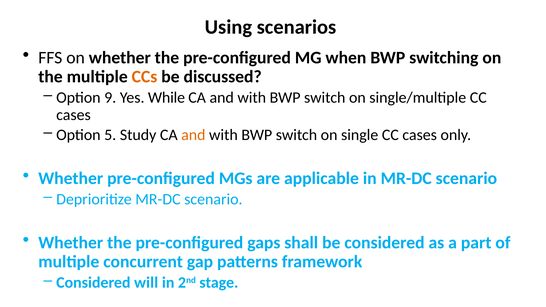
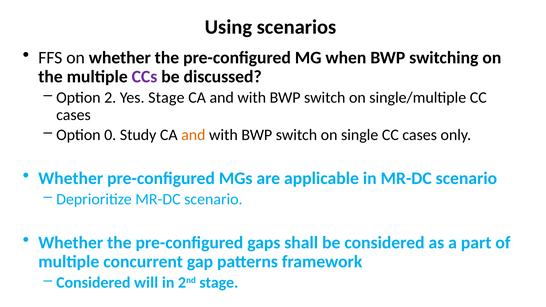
CCs colour: orange -> purple (144, 77)
9: 9 -> 2 (110, 98)
Yes While: While -> Stage (166, 98)
5: 5 -> 0 (110, 135)
